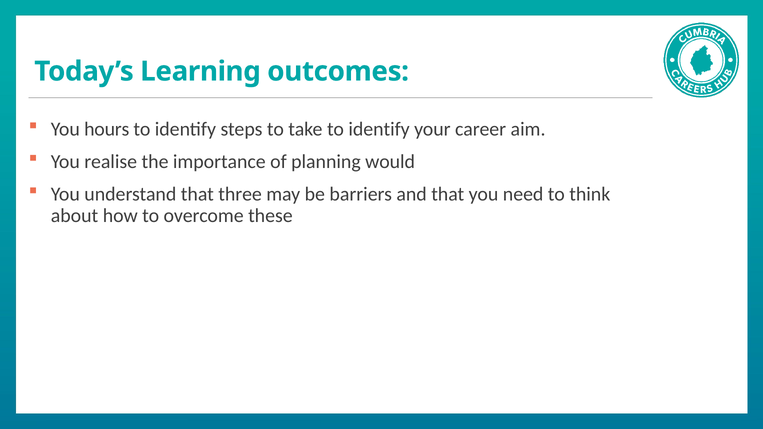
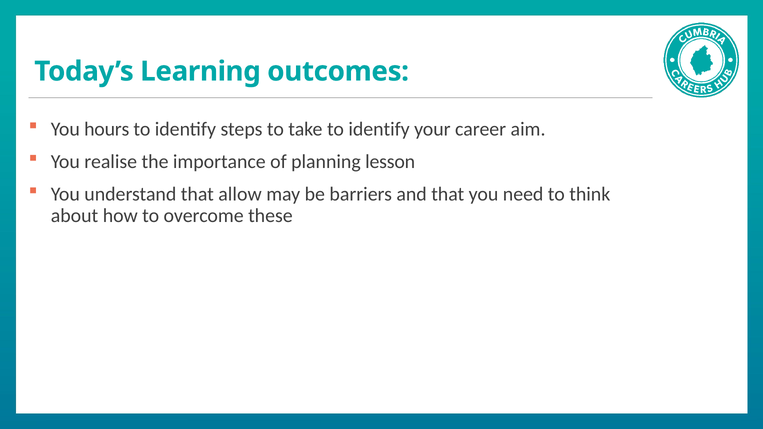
would: would -> lesson (390, 162)
three: three -> allow (240, 194)
